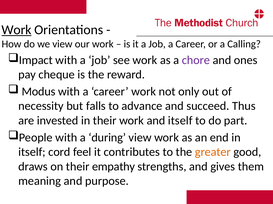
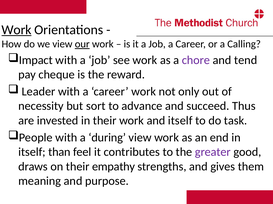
our underline: none -> present (82, 44)
ones: ones -> tend (246, 60)
Modus: Modus -> Leader (38, 92)
falls: falls -> sort (96, 106)
part: part -> task (236, 121)
cord: cord -> than (59, 152)
greater colour: orange -> purple (213, 152)
